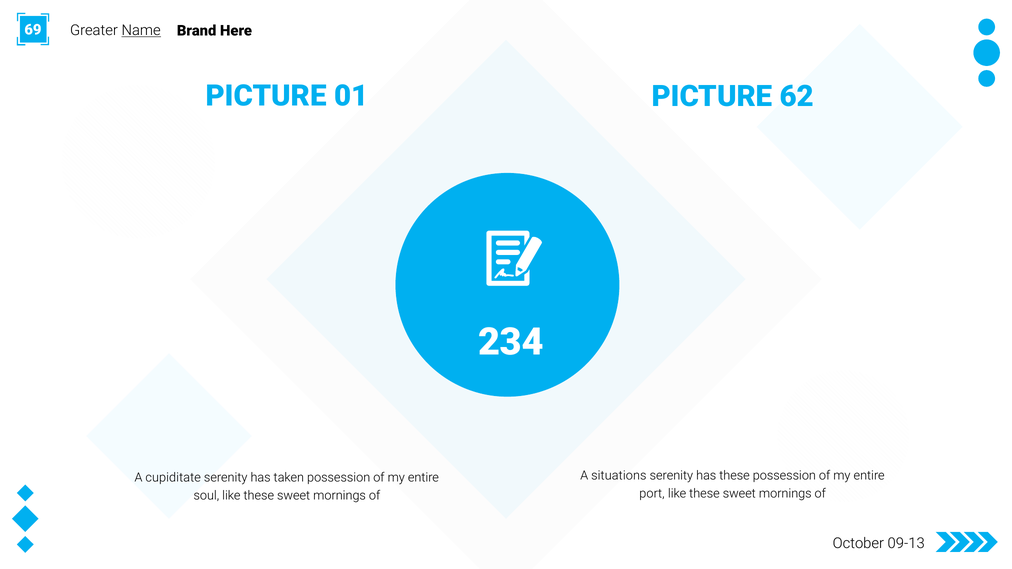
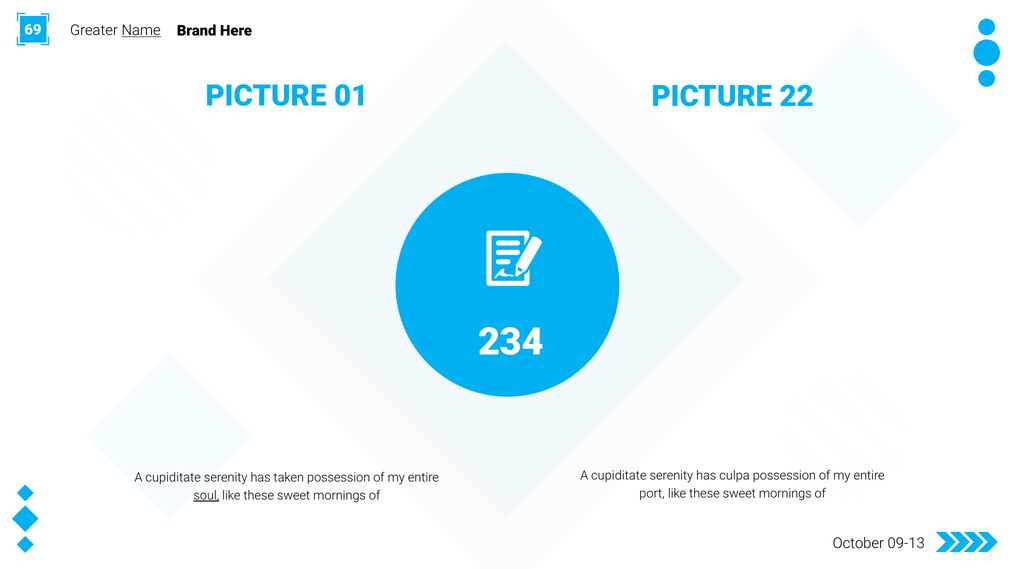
62: 62 -> 22 (797, 97)
situations: situations -> cupiditate (619, 476)
has these: these -> culpa (734, 476)
soul underline: none -> present (206, 496)
